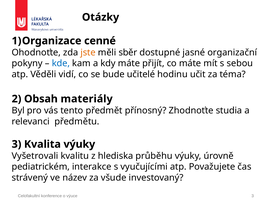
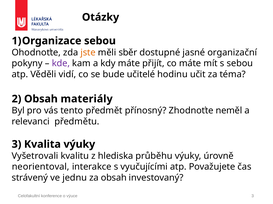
cenné: cenné -> sebou (100, 41)
kde colour: blue -> purple (61, 64)
studia: studia -> neměl (229, 111)
pediatrickém: pediatrickém -> neorientoval (41, 167)
název: název -> jednu (75, 178)
za všude: všude -> obsah (114, 178)
